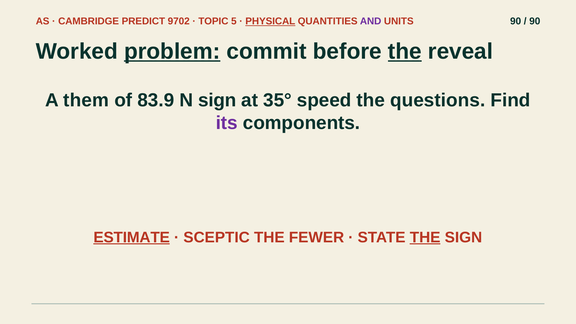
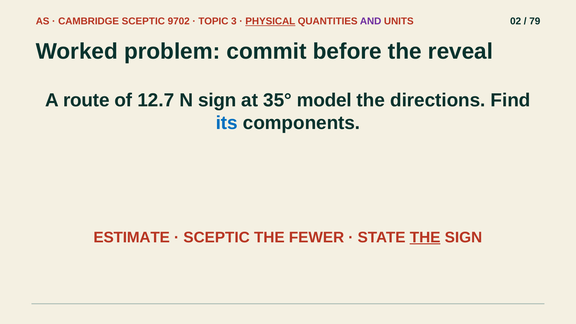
CAMBRIDGE PREDICT: PREDICT -> SCEPTIC (143, 21)
5: 5 -> 3 (234, 21)
UNITS 90: 90 -> 02 (516, 21)
90: 90 -> 79 (535, 21)
problem underline: present -> none (172, 51)
the underline: present -> none (405, 51)
them: them -> route (86, 100)
83.9: 83.9 -> 12.7 (156, 100)
speed: speed -> model (324, 100)
questions: questions -> directions (438, 100)
its colour: purple -> blue (227, 123)
ESTIMATE underline: present -> none (132, 237)
